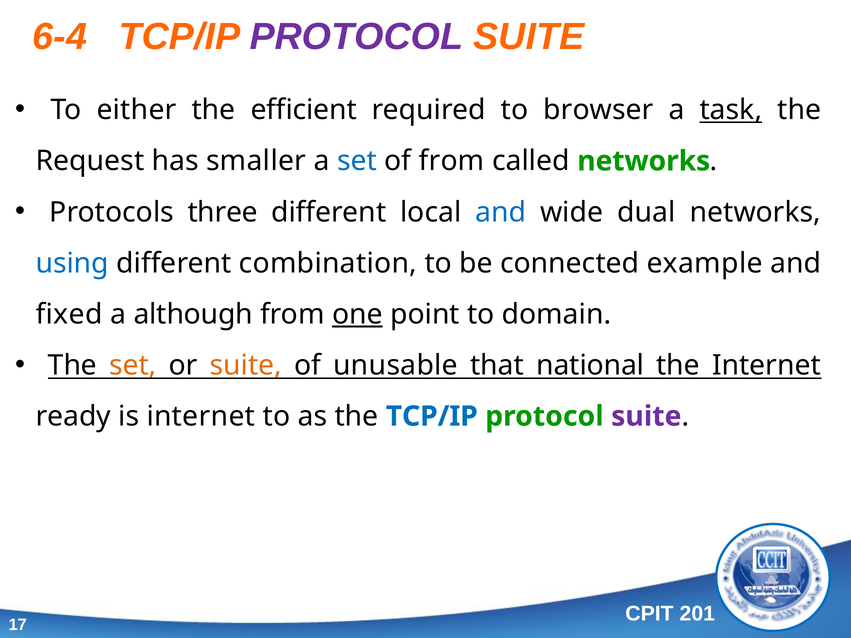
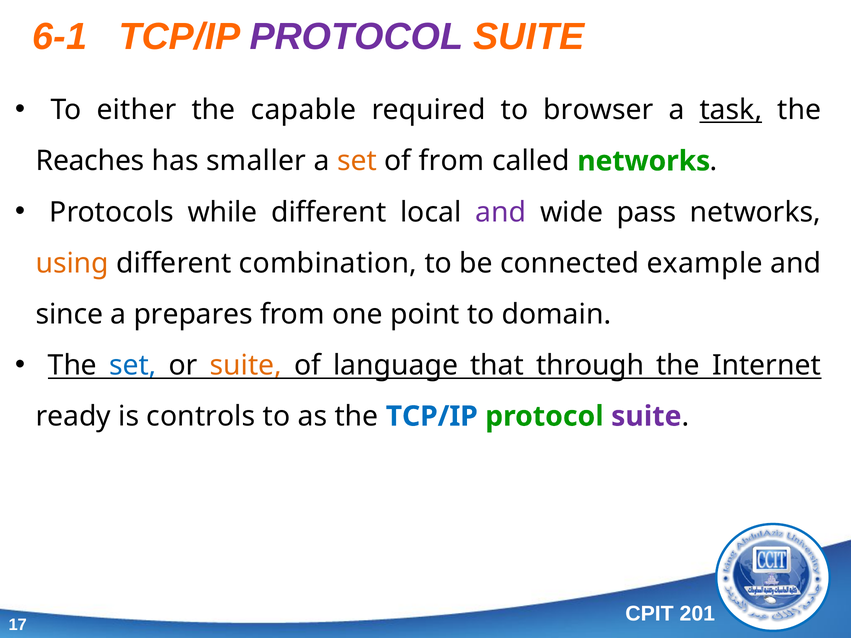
6-4: 6-4 -> 6-1 (60, 37)
efficient: efficient -> capable (303, 110)
Request: Request -> Reaches (90, 161)
set colour: blue -> orange (357, 161)
three: three -> while (223, 212)
and colour: blue -> purple (501, 212)
dual: dual -> pass (647, 212)
using colour: blue -> orange (72, 263)
fixed: fixed -> since (69, 314)
although: although -> prepares (193, 314)
one underline: present -> none (357, 314)
set colour: orange -> blue (133, 365)
unusable: unusable -> language (396, 365)
national: national -> through (590, 365)
is internet: internet -> controls (201, 416)
